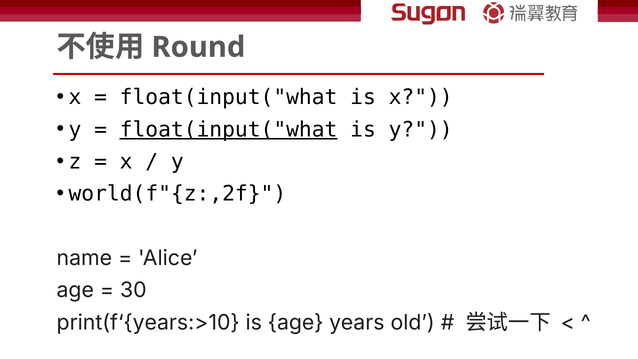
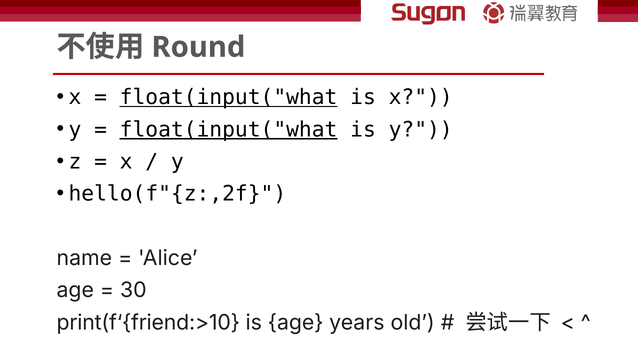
float(input("what underline: none -> present (229, 97)
world(f"{z:,2f: world(f"{z:,2f -> hello(f"{z:,2f (177, 194)
print(f‘{years:>10: print(f‘{years:>10 -> print(f‘{friend:>10 (148, 323)
